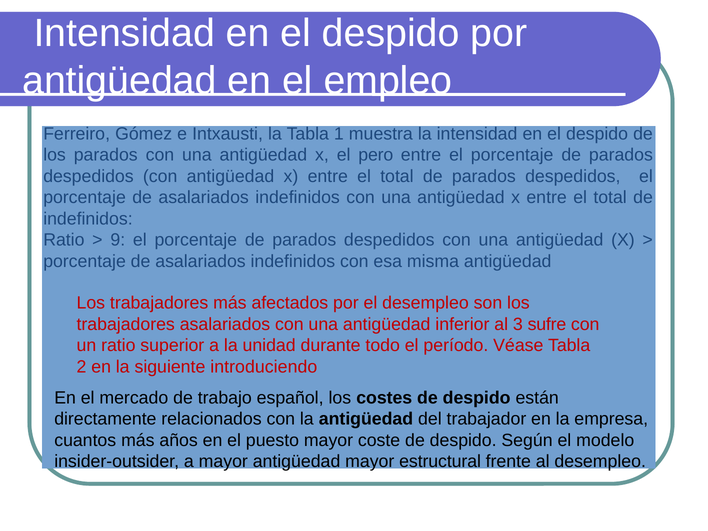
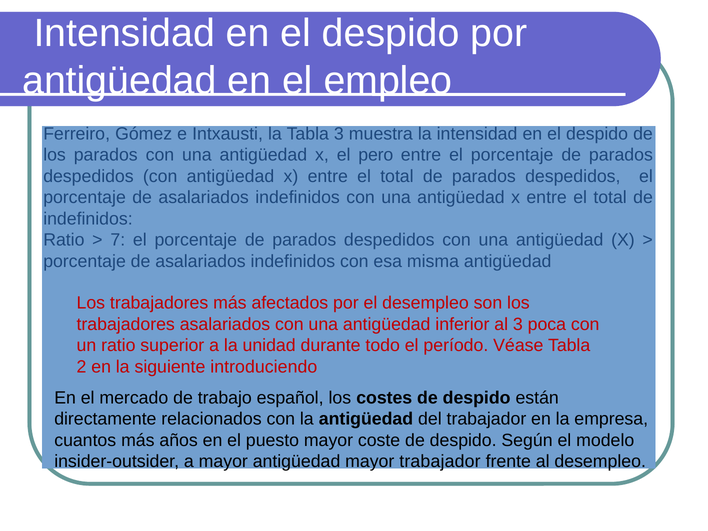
Tabla 1: 1 -> 3 (339, 134)
9: 9 -> 7 (118, 240)
sufre: sufre -> poca (547, 324)
mayor estructural: estructural -> trabajador (440, 462)
